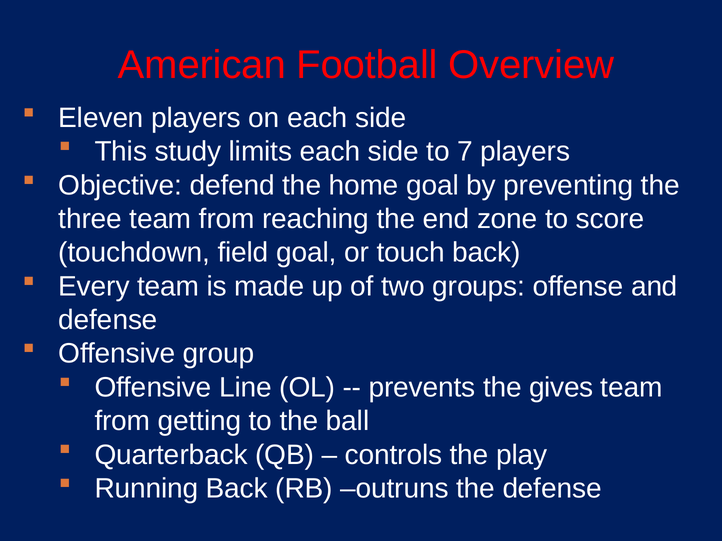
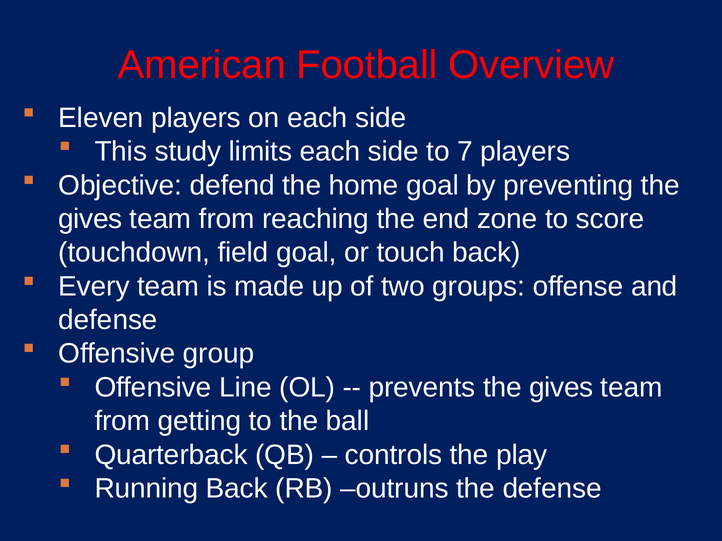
three: three -> gives (90, 219)
